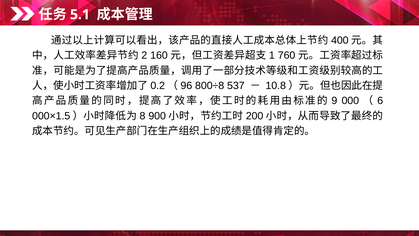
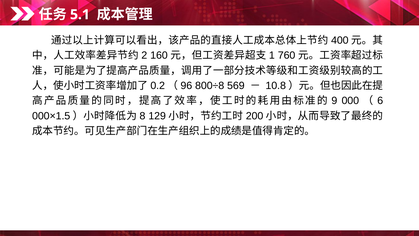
537: 537 -> 569 (236, 86)
900: 900 -> 129 (157, 116)
